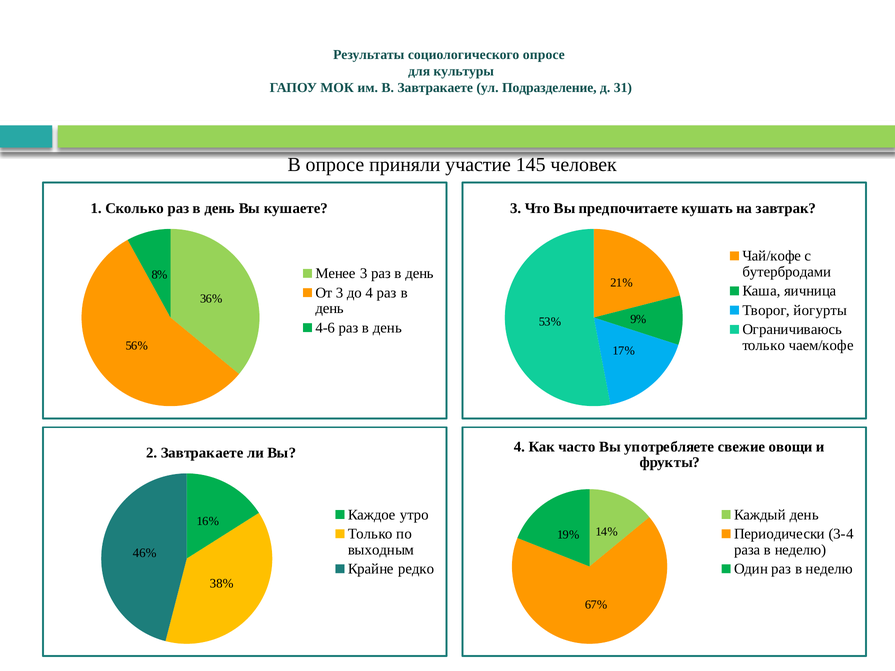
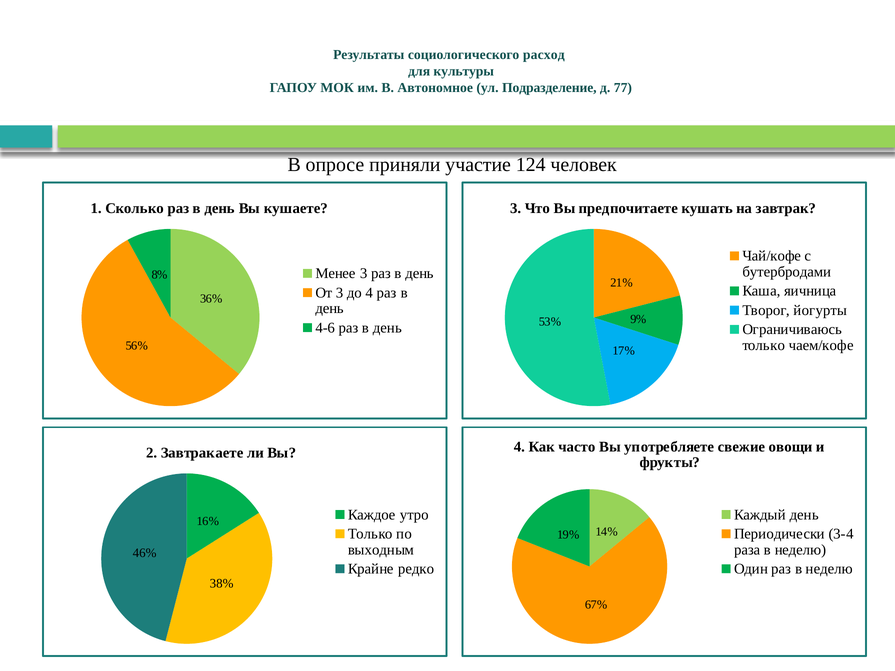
социологического опросе: опросе -> расход (544, 55)
В Завтракаете: Завтракаете -> Автономное (435, 88)
31: 31 -> 77 (623, 88)
145: 145 -> 124 (531, 165)
